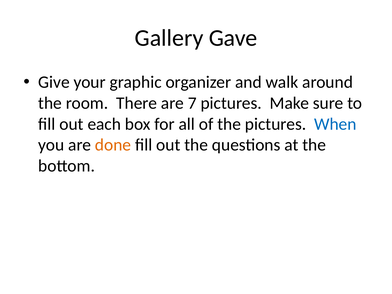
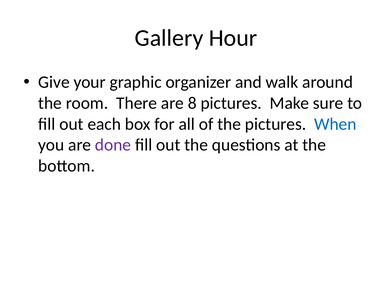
Gave: Gave -> Hour (233, 38)
7: 7 -> 8 (192, 103)
done colour: orange -> purple (113, 145)
